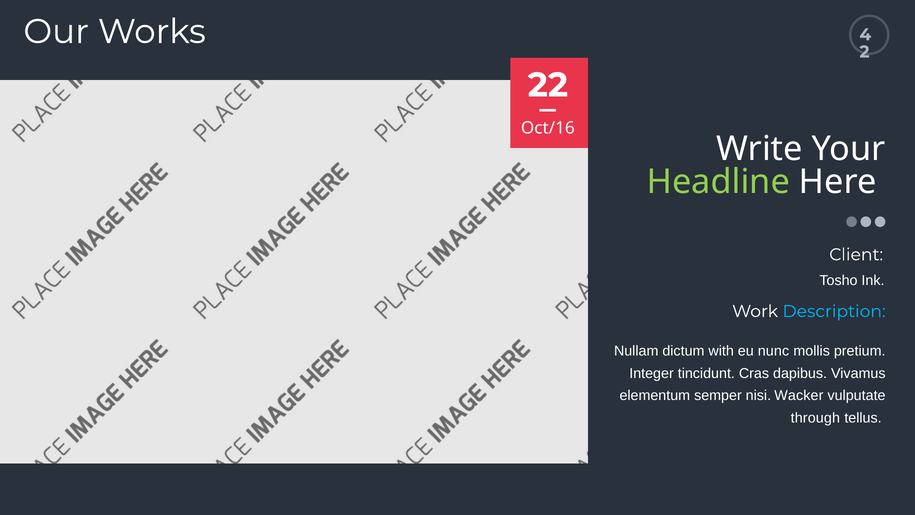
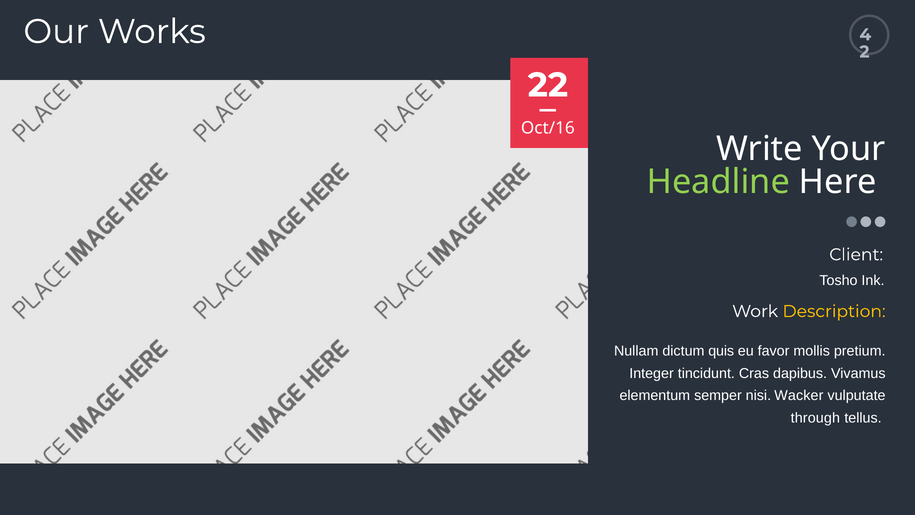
Description colour: light blue -> yellow (834, 311)
with: with -> quis (721, 351)
nunc: nunc -> favor (774, 351)
